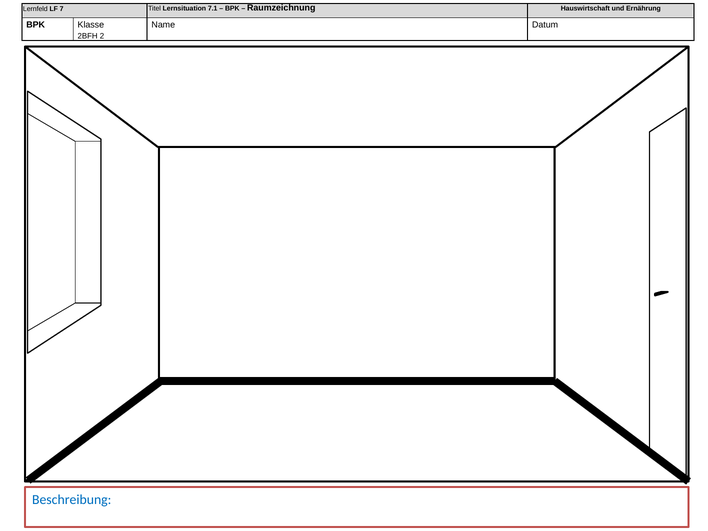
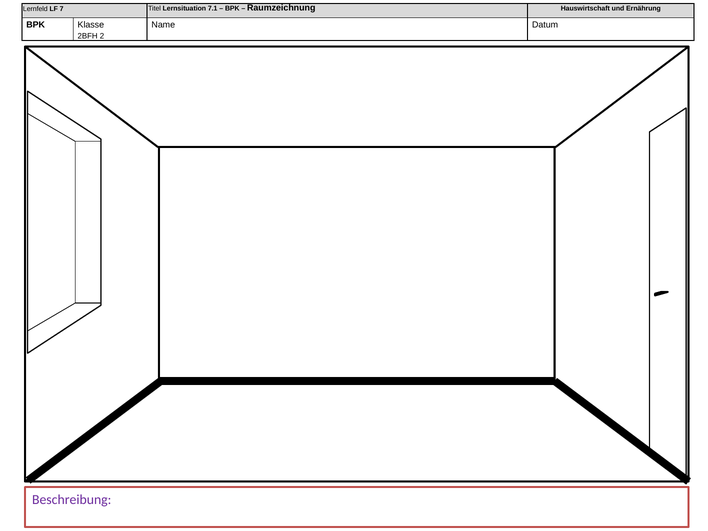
Beschreibung colour: blue -> purple (72, 500)
